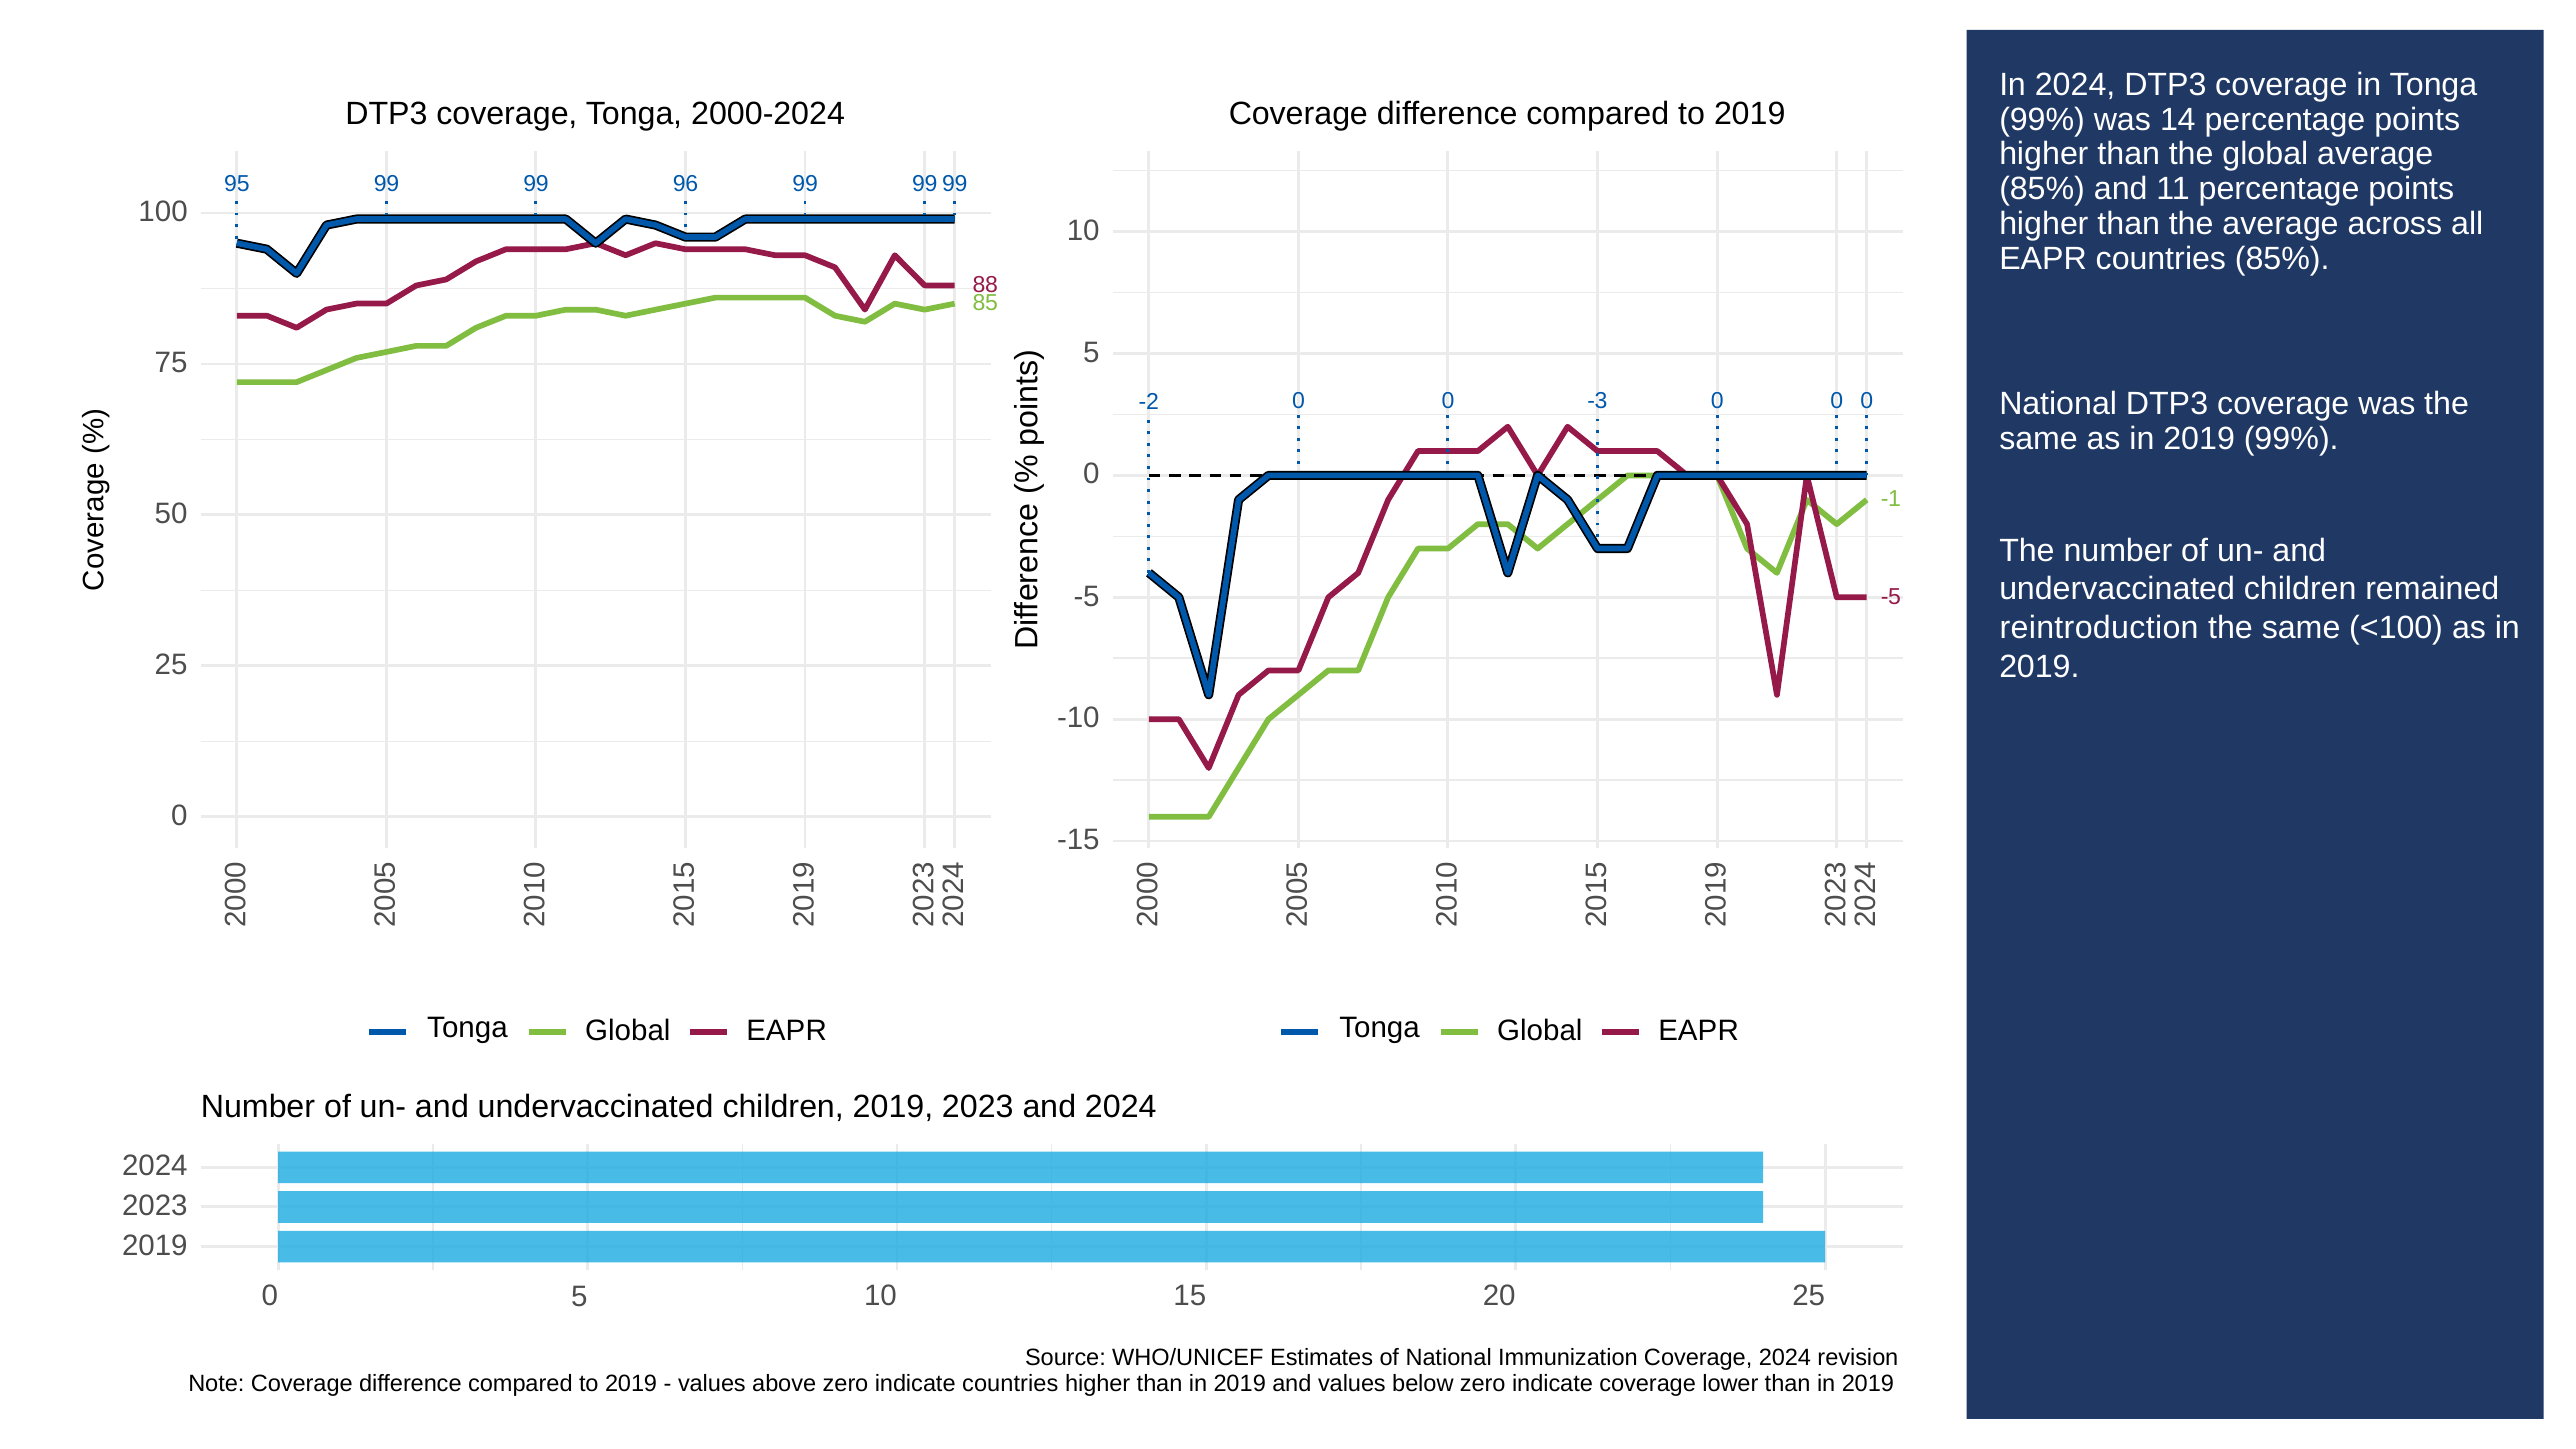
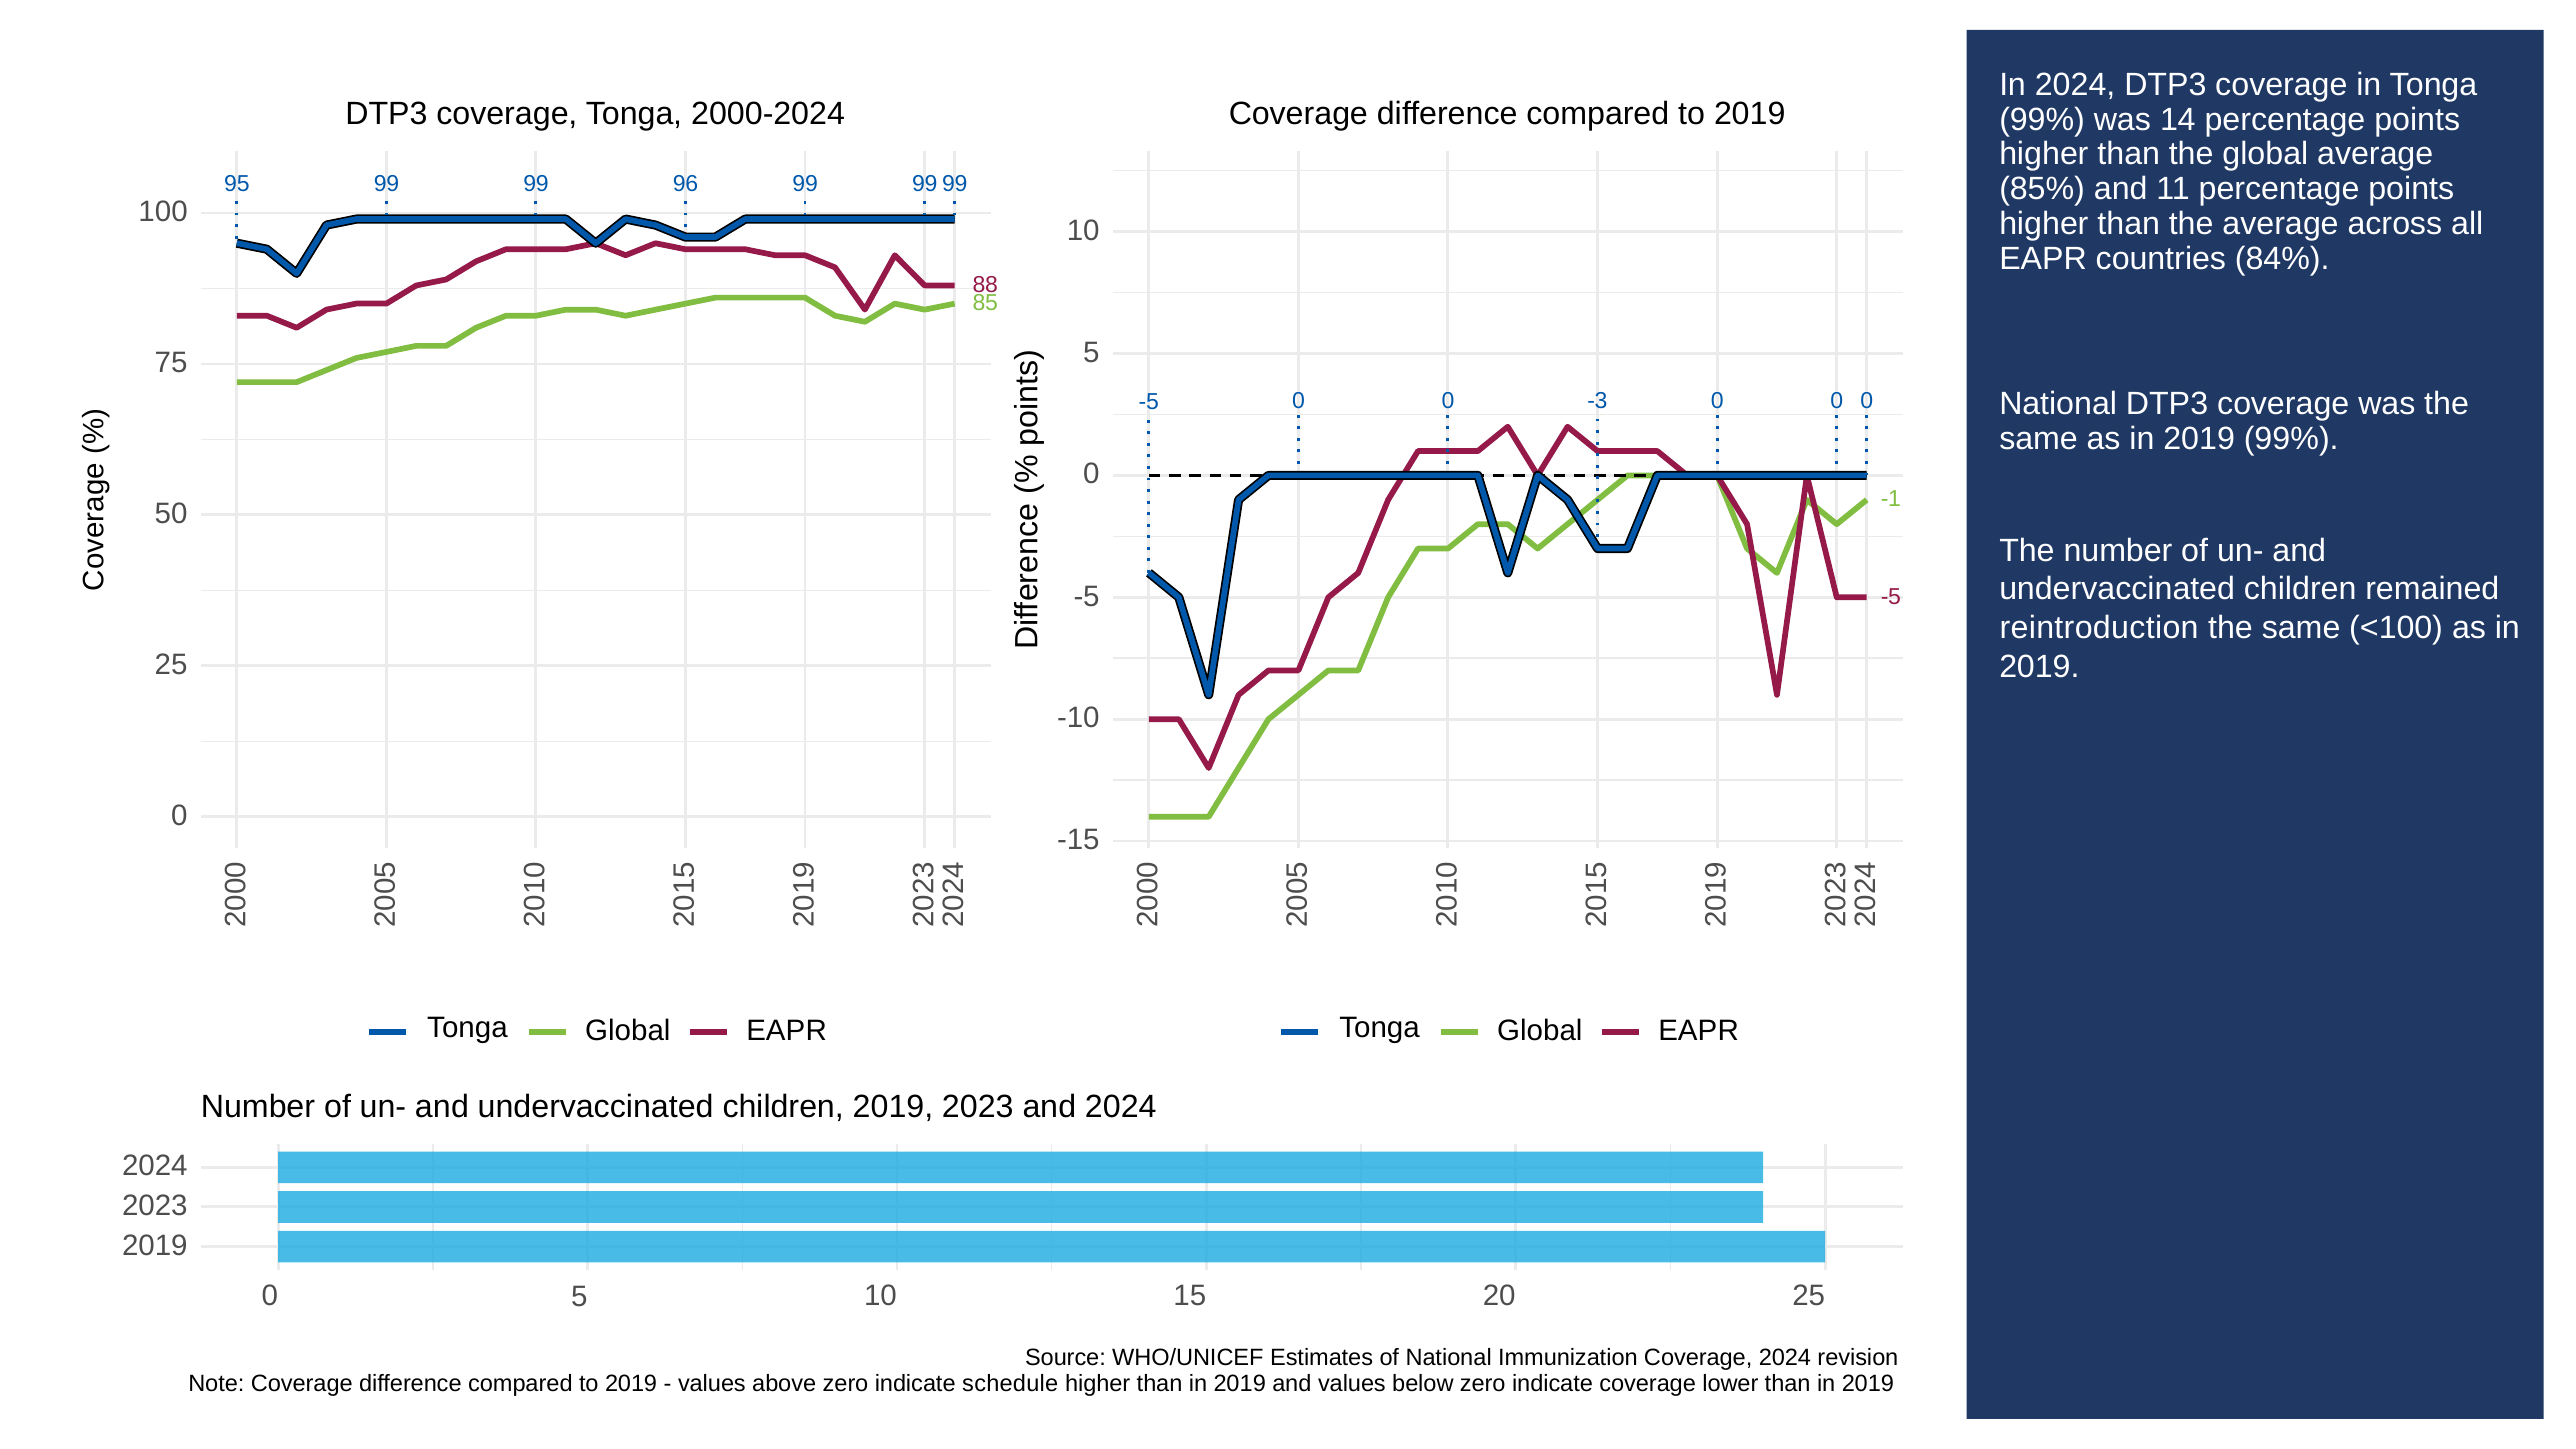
countries 85%: 85% -> 84% (2282, 258)
-2: -2 -> -5 (1149, 401)
indicate countries: countries -> schedule (1010, 1383)
